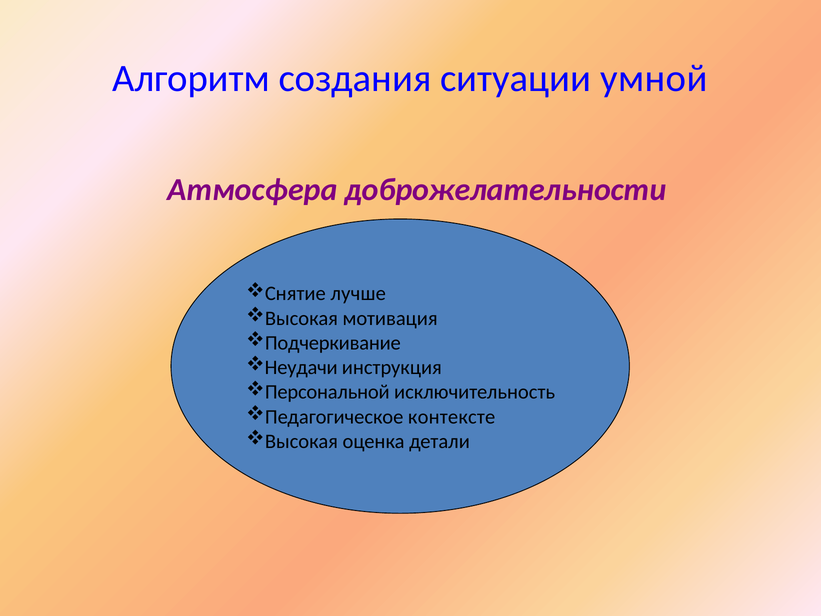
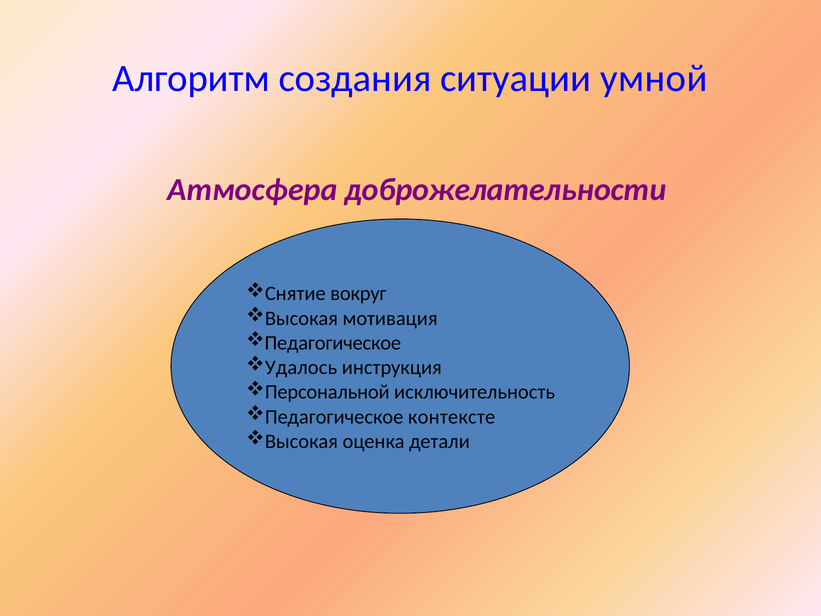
лучше: лучше -> вокруг (358, 294)
Подчеркивание: Подчеркивание -> Педагогическое (333, 343)
Неудачи: Неудачи -> Удалось (301, 367)
